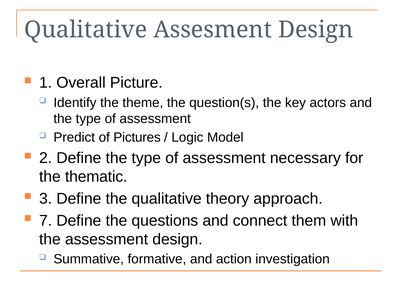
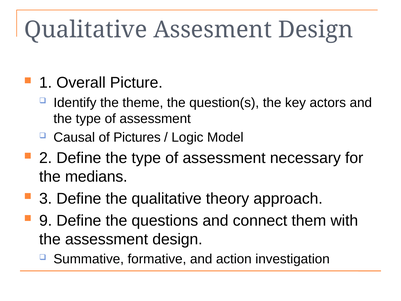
Predict: Predict -> Causal (74, 137)
thematic: thematic -> medians (96, 177)
7: 7 -> 9 (46, 220)
